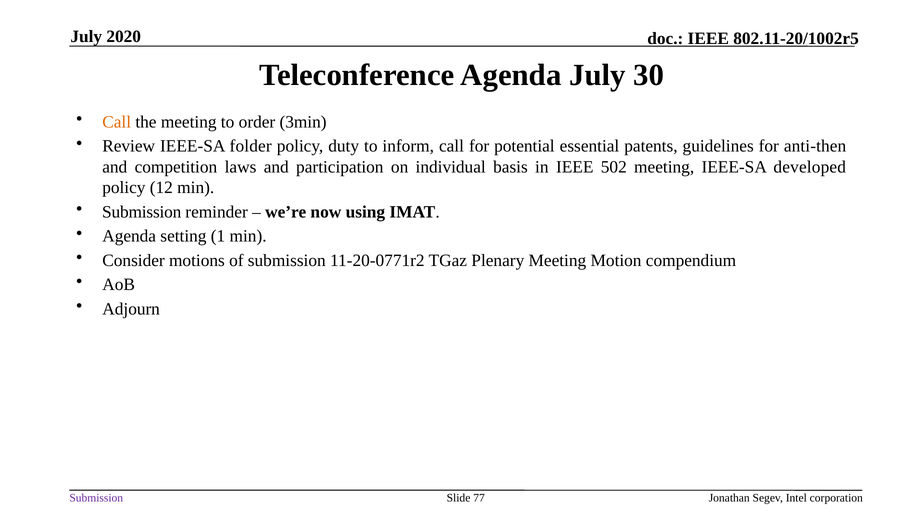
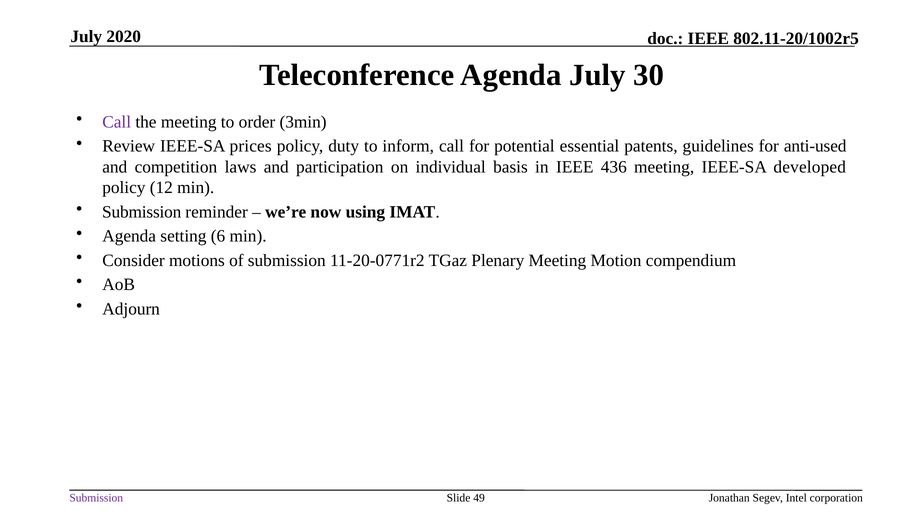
Call colour: orange -> purple (117, 122)
folder: folder -> prices (251, 146)
anti-then: anti-then -> anti-used (815, 146)
502: 502 -> 436 (614, 167)
1: 1 -> 6 (218, 237)
77: 77 -> 49 (479, 498)
